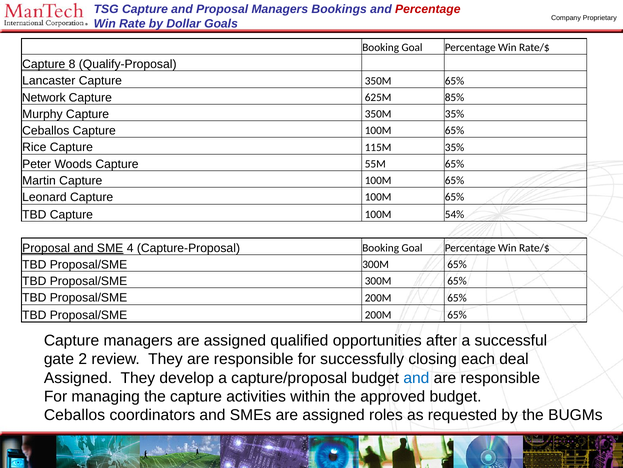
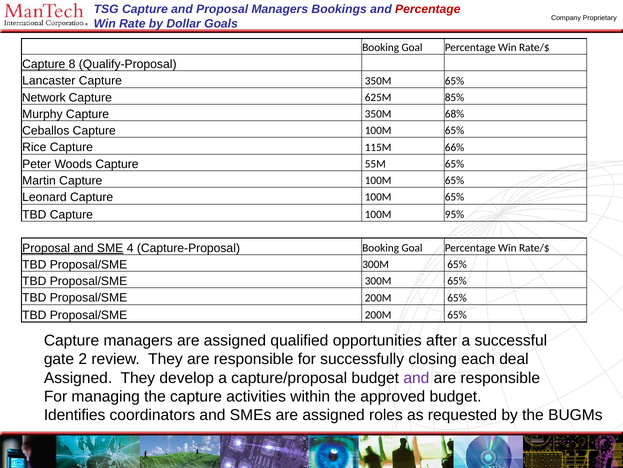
350M 35%: 35% -> 68% (455, 114)
115M 35%: 35% -> 66% (455, 147)
54%: 54% -> 95% (455, 214)
and colour: blue -> purple (416, 377)
Ceballos: Ceballos -> Identifies (75, 415)
